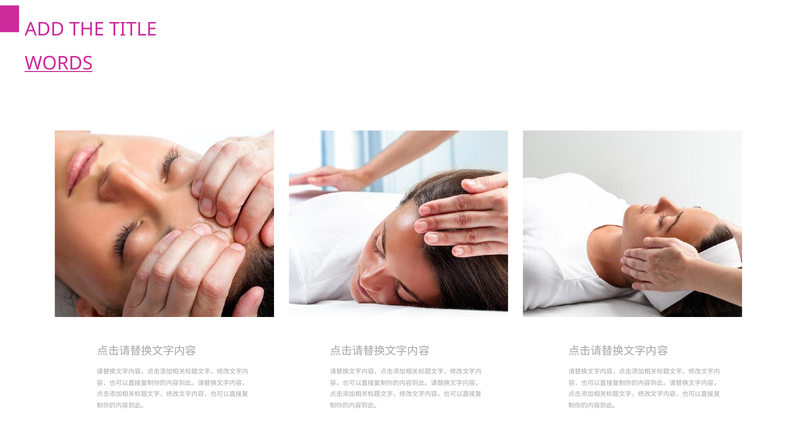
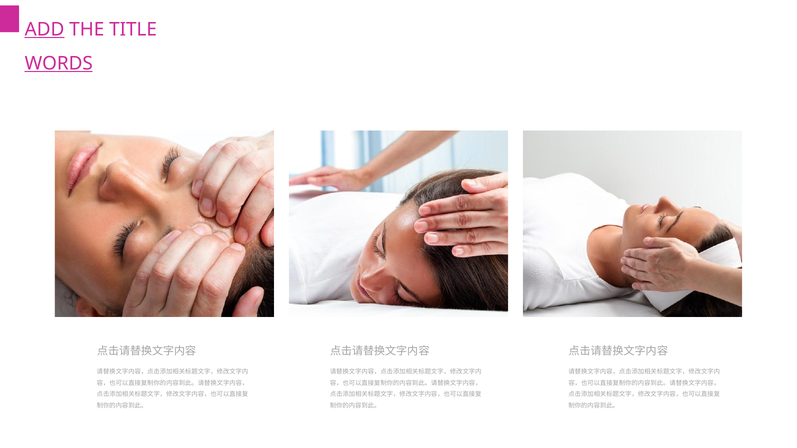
ADD underline: none -> present (45, 29)
